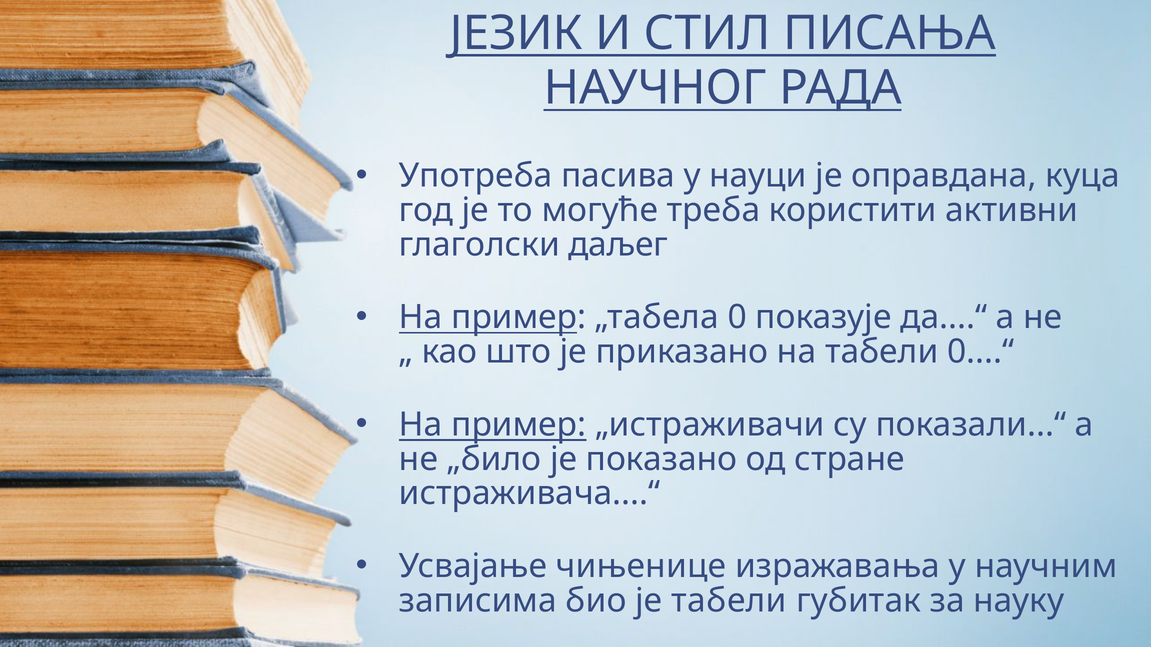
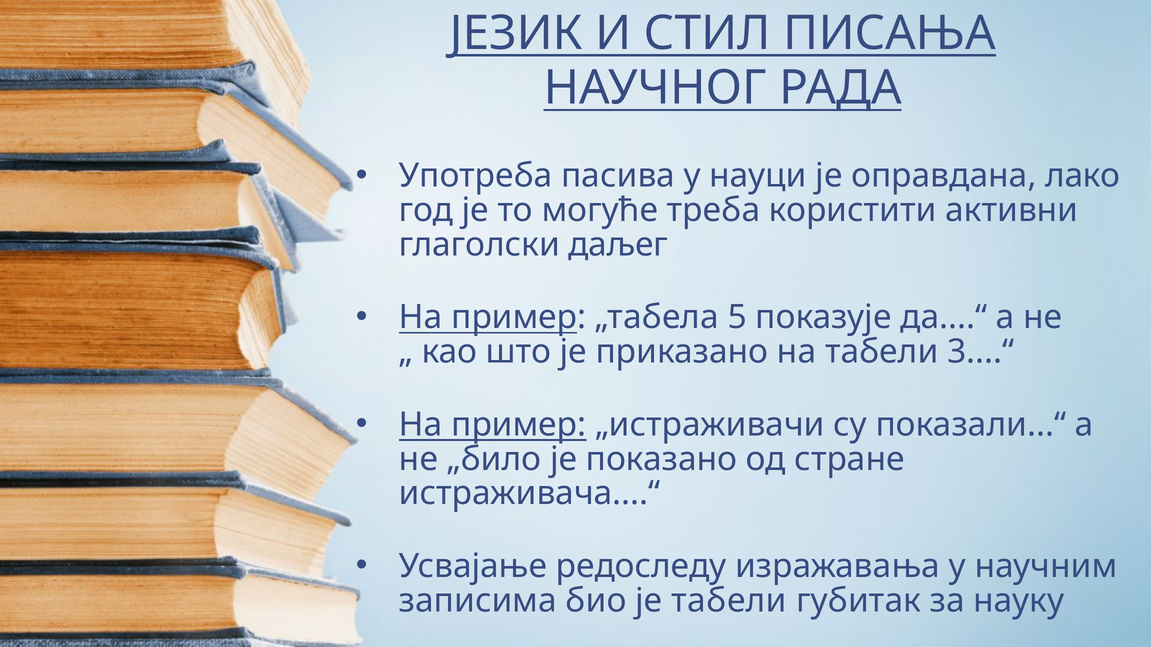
куца: куца -> лако (1083, 176)
0: 0 -> 5 (737, 318)
0....“: 0....“ -> 3....“ (981, 352)
чињенице: чињенице -> редоследу (641, 567)
